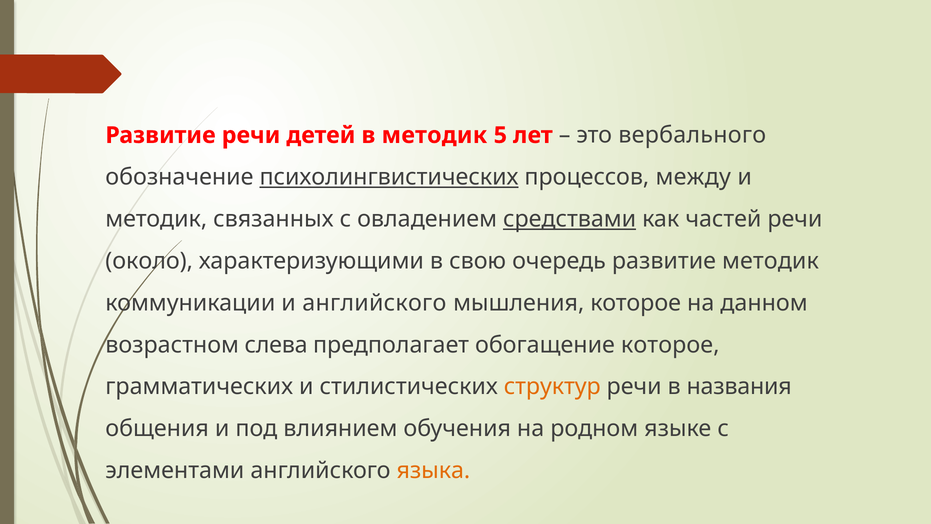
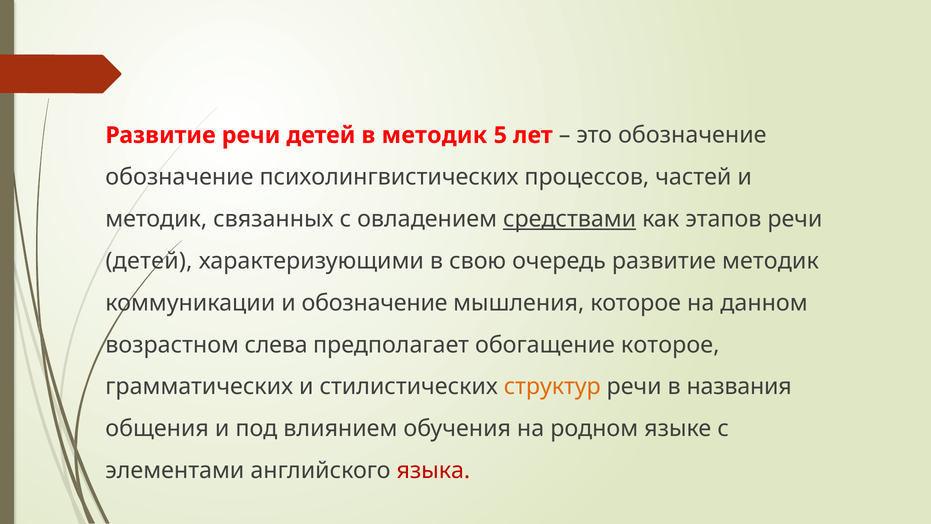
это вербального: вербального -> обозначение (692, 135)
психолингвистических underline: present -> none (389, 177)
между: между -> частей (693, 177)
частей: частей -> этапов (723, 219)
около: около -> детей (149, 261)
и английского: английского -> обозначение (375, 303)
языка colour: orange -> red (433, 470)
